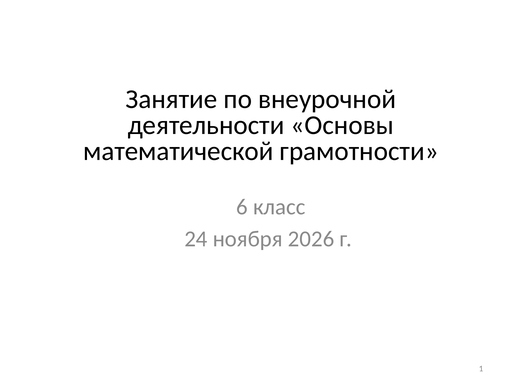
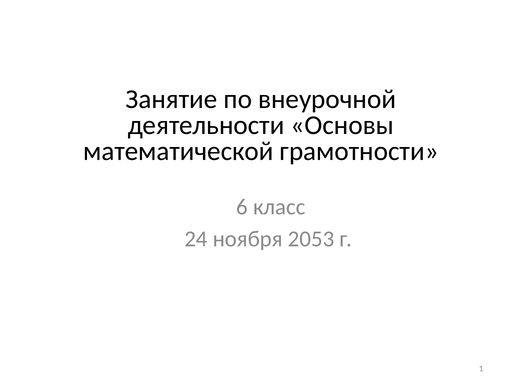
2026: 2026 -> 2053 (311, 239)
